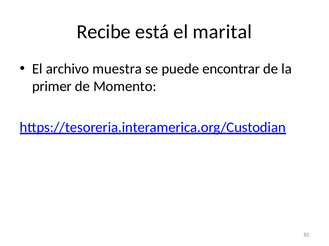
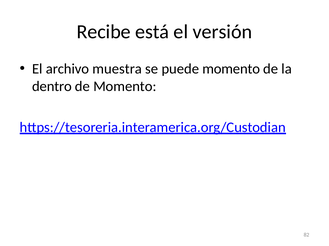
marital: marital -> versión (222, 32)
puede encontrar: encontrar -> momento (231, 69)
primer: primer -> dentro (52, 87)
